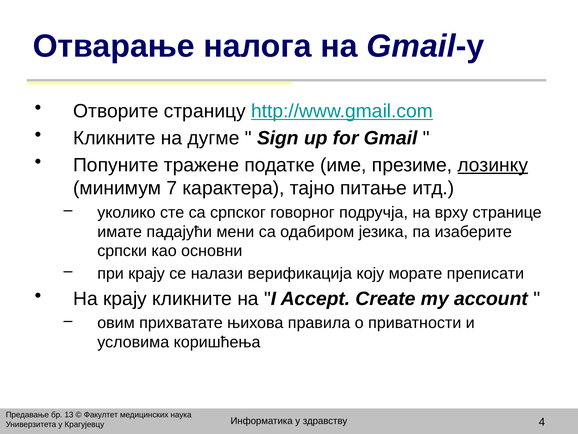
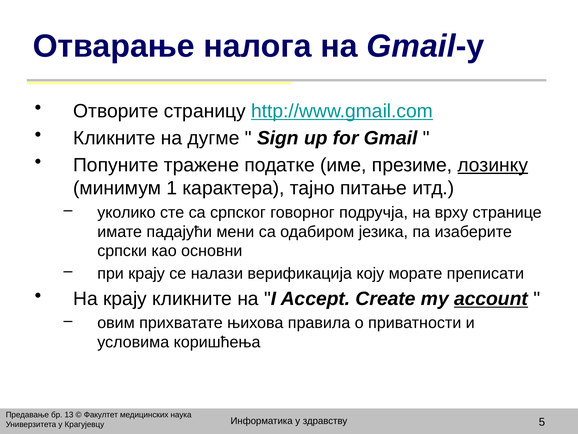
7: 7 -> 1 (172, 188)
account underline: none -> present (491, 298)
4: 4 -> 5 (542, 422)
